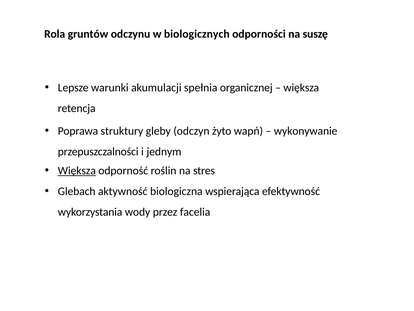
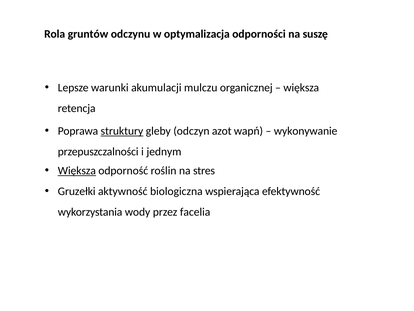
biologicznych: biologicznych -> optymalizacja (197, 34)
spełnia: spełnia -> mulczu (201, 88)
struktury underline: none -> present (122, 131)
żyto: żyto -> azot (222, 131)
Glebach: Glebach -> Gruzełki (77, 191)
